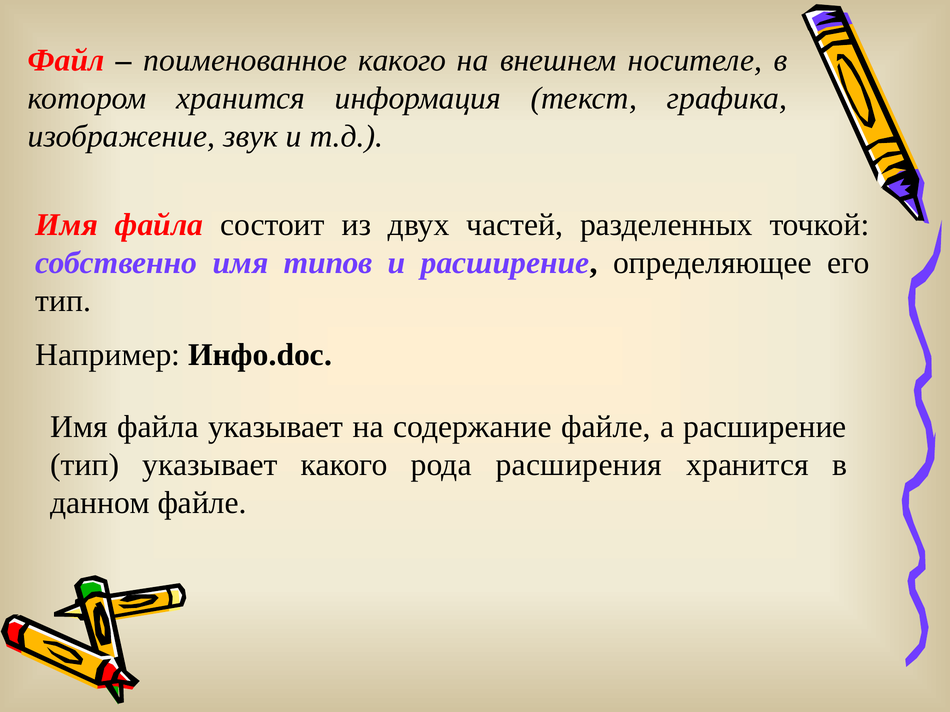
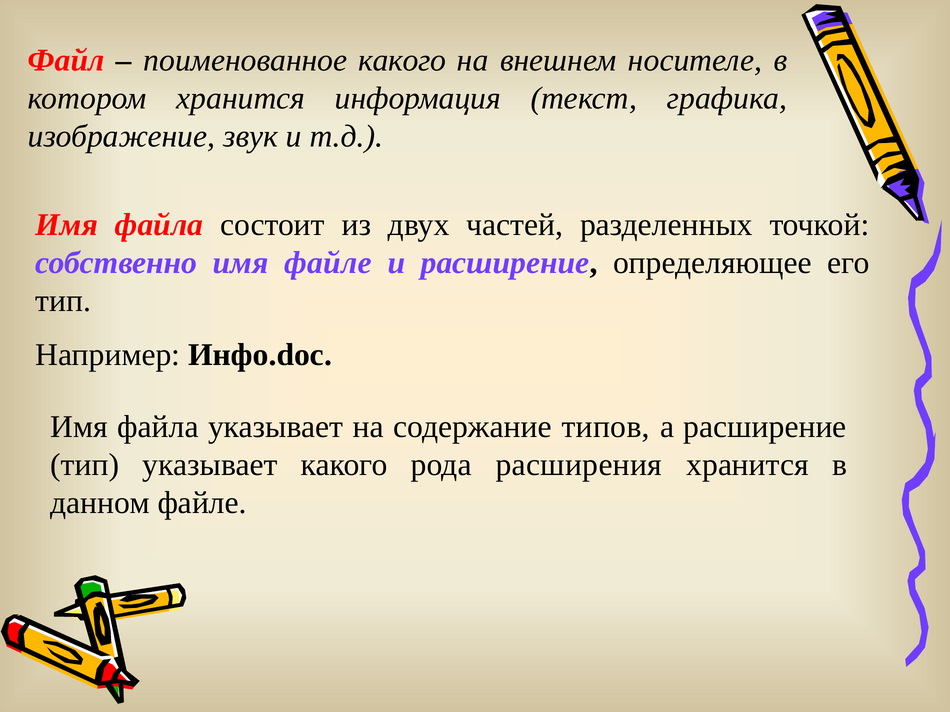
имя типов: типов -> файле (328, 263)
содержание файле: файле -> типов (606, 427)
